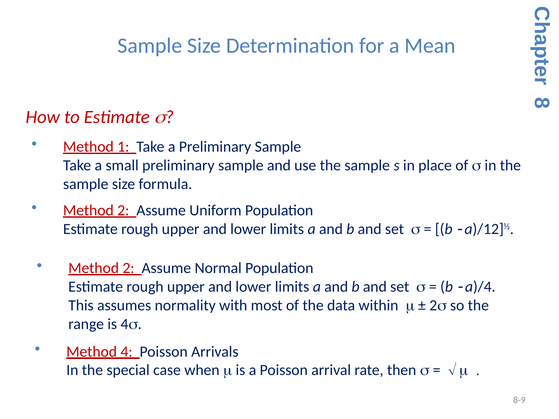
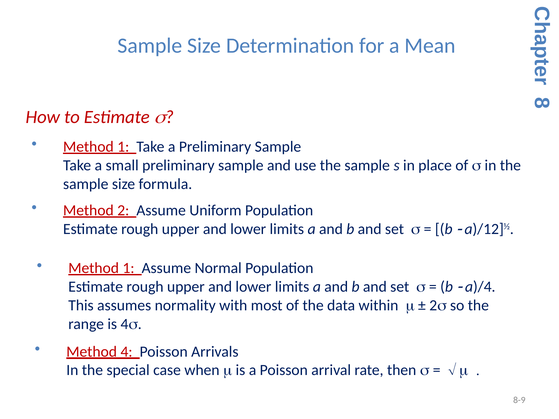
2: 2 -> 1 (129, 268)
